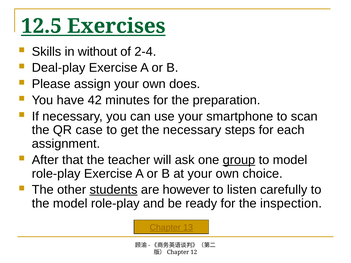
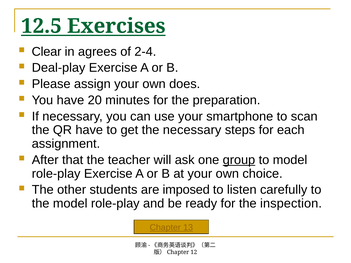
Skills: Skills -> Clear (47, 52)
without: without -> agrees (97, 52)
42: 42 -> 20 (95, 100)
QR case: case -> have (89, 130)
students underline: present -> none (114, 190)
however: however -> imposed (186, 190)
